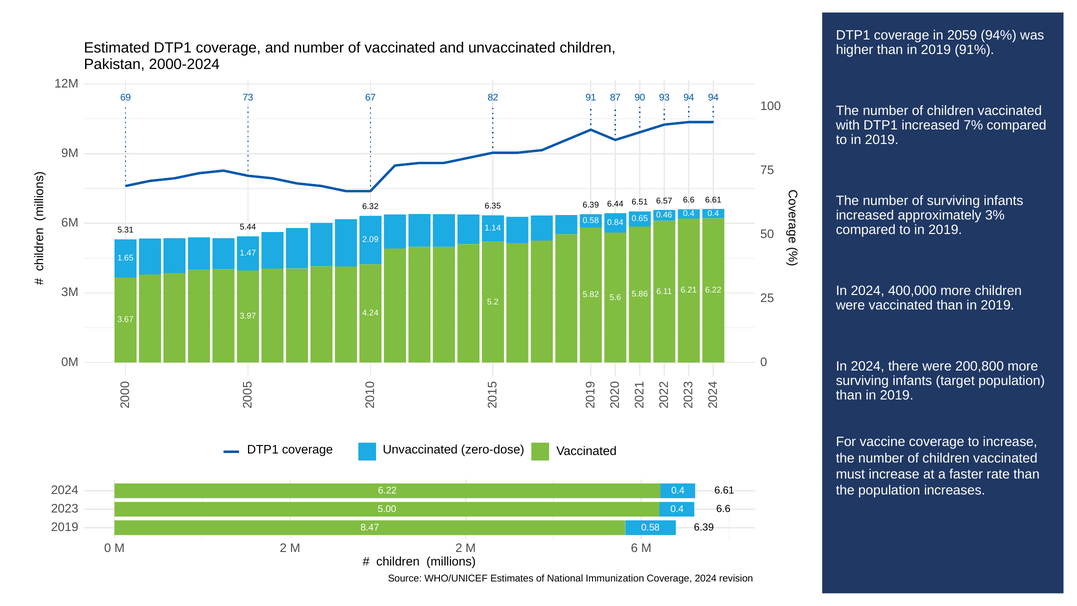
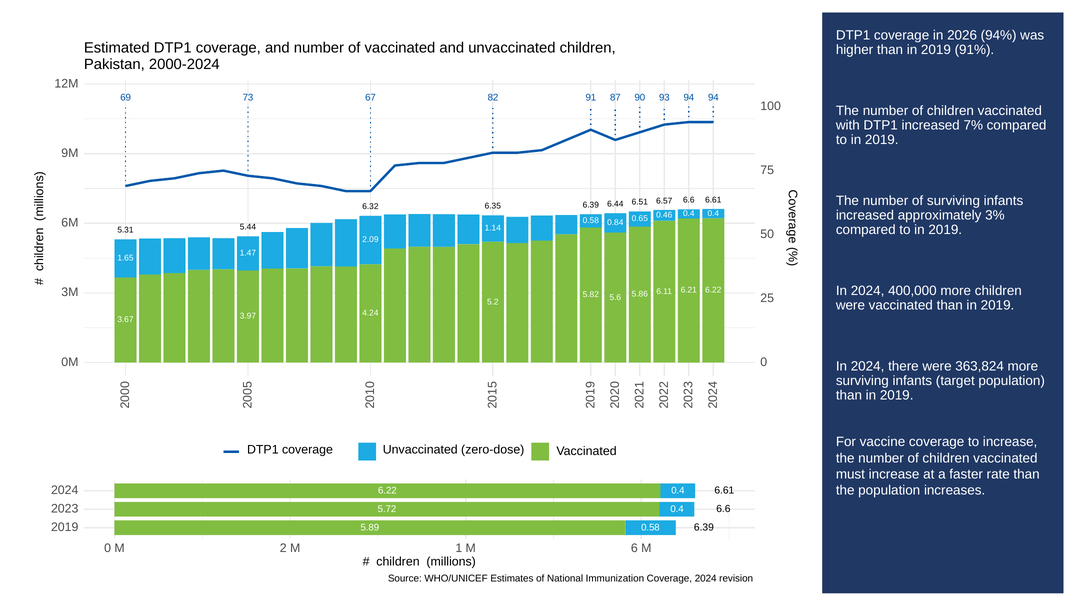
2059: 2059 -> 2026 (962, 35)
200,800: 200,800 -> 363,824 (980, 366)
5.00: 5.00 -> 5.72 (387, 509)
8.47: 8.47 -> 5.89 (370, 527)
2 M 2: 2 -> 1 (459, 548)
